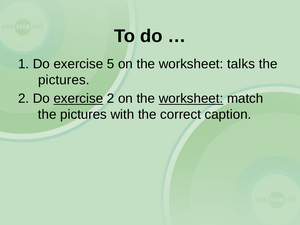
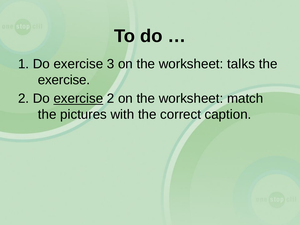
5: 5 -> 3 (111, 64)
pictures: pictures -> exercise (64, 80)
worksheet underline: present -> none (191, 99)
